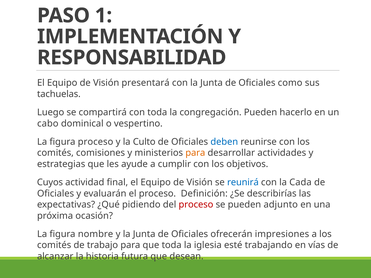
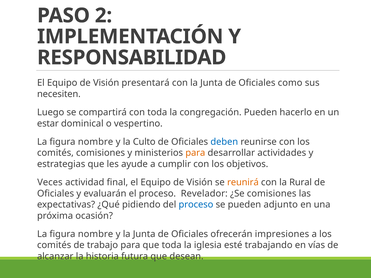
1: 1 -> 2 (103, 16)
tachuelas: tachuelas -> necesiten (59, 94)
cabo: cabo -> estar (48, 124)
proceso: proceso -> nombre (96, 142)
Cuyos: Cuyos -> Veces (50, 183)
reunirá colour: blue -> orange (243, 183)
Cada: Cada -> Rural (301, 183)
Definición: Definición -> Revelador (204, 194)
¿Se describirías: describirías -> comisiones (272, 194)
proceso colour: red -> blue (196, 205)
